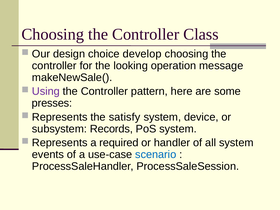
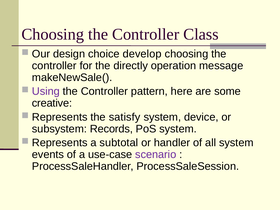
looking: looking -> directly (131, 66)
presses: presses -> creative (52, 103)
required: required -> subtotal (119, 143)
scenario colour: blue -> purple (156, 155)
